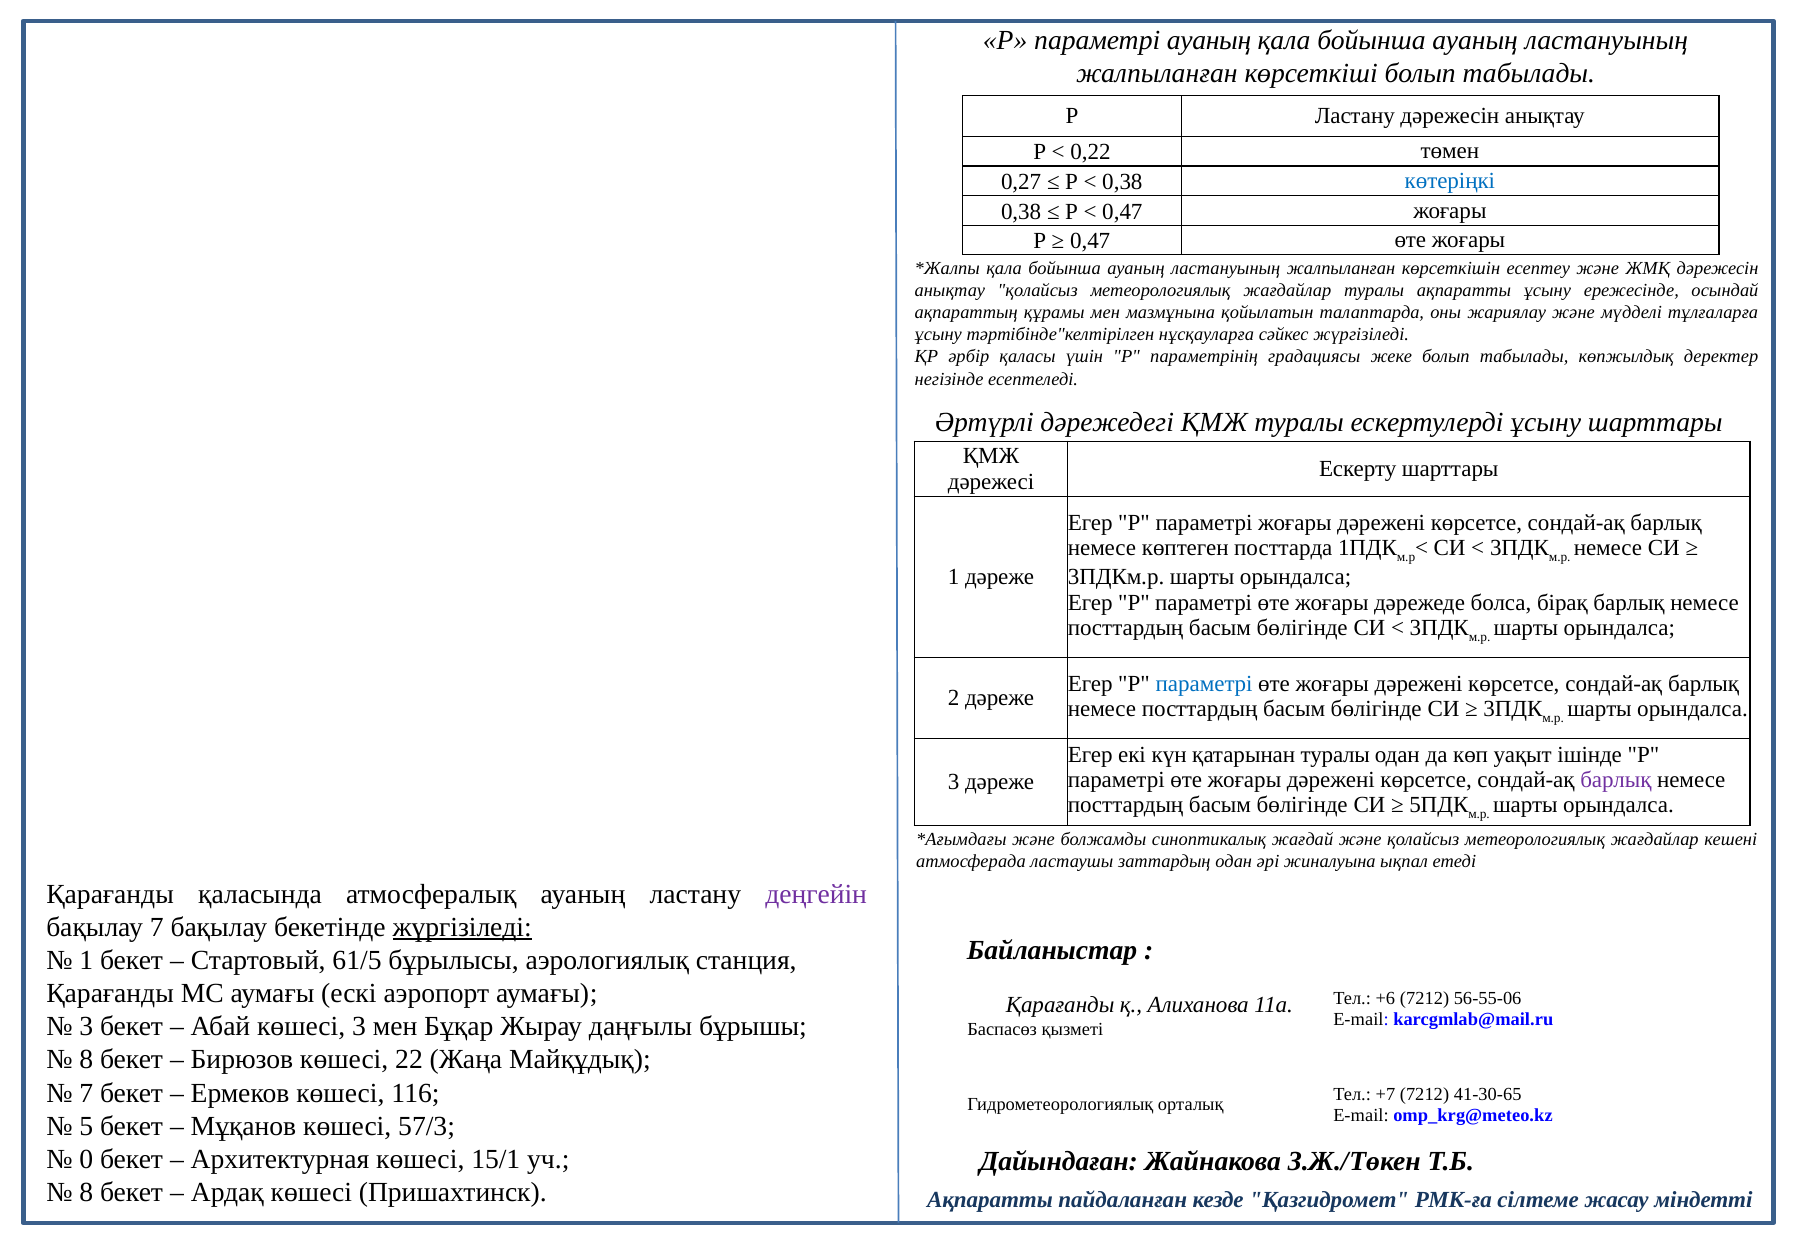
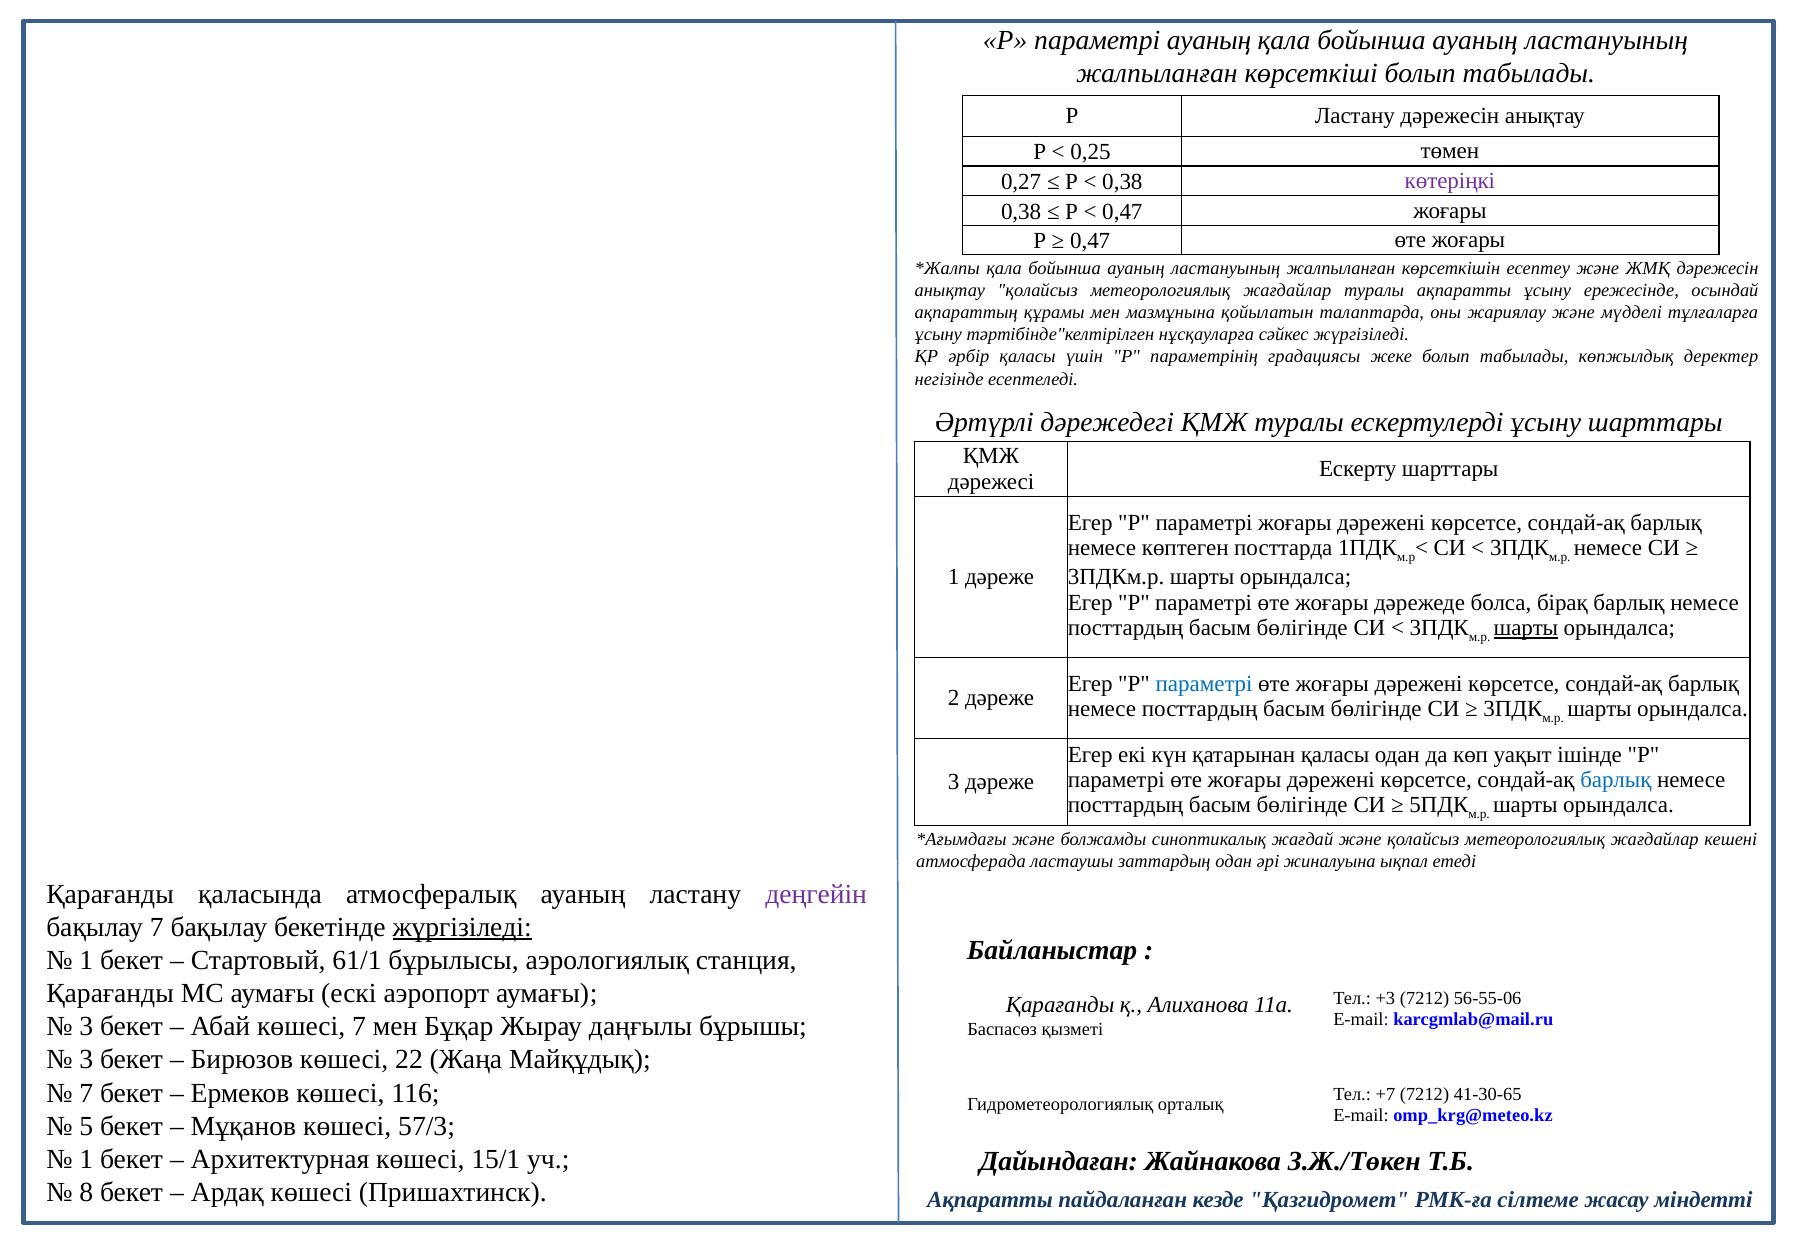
0,22: 0,22 -> 0,25 (1090, 152)
көтеріңкі colour: blue -> purple (1450, 181)
шарты underline: none -> present (1526, 628)
қатарынан туралы: туралы -> қаласы (1335, 755)
барлық colour: purple -> blue (1616, 780)
61/5: 61/5 -> 61/1 (357, 960)
+6: +6 -> +3 (1385, 999)
көшесі 3: 3 -> 7 (359, 1027)
8: 8 -> 3 (86, 1060)
0: 0 -> 1 (86, 1159)
